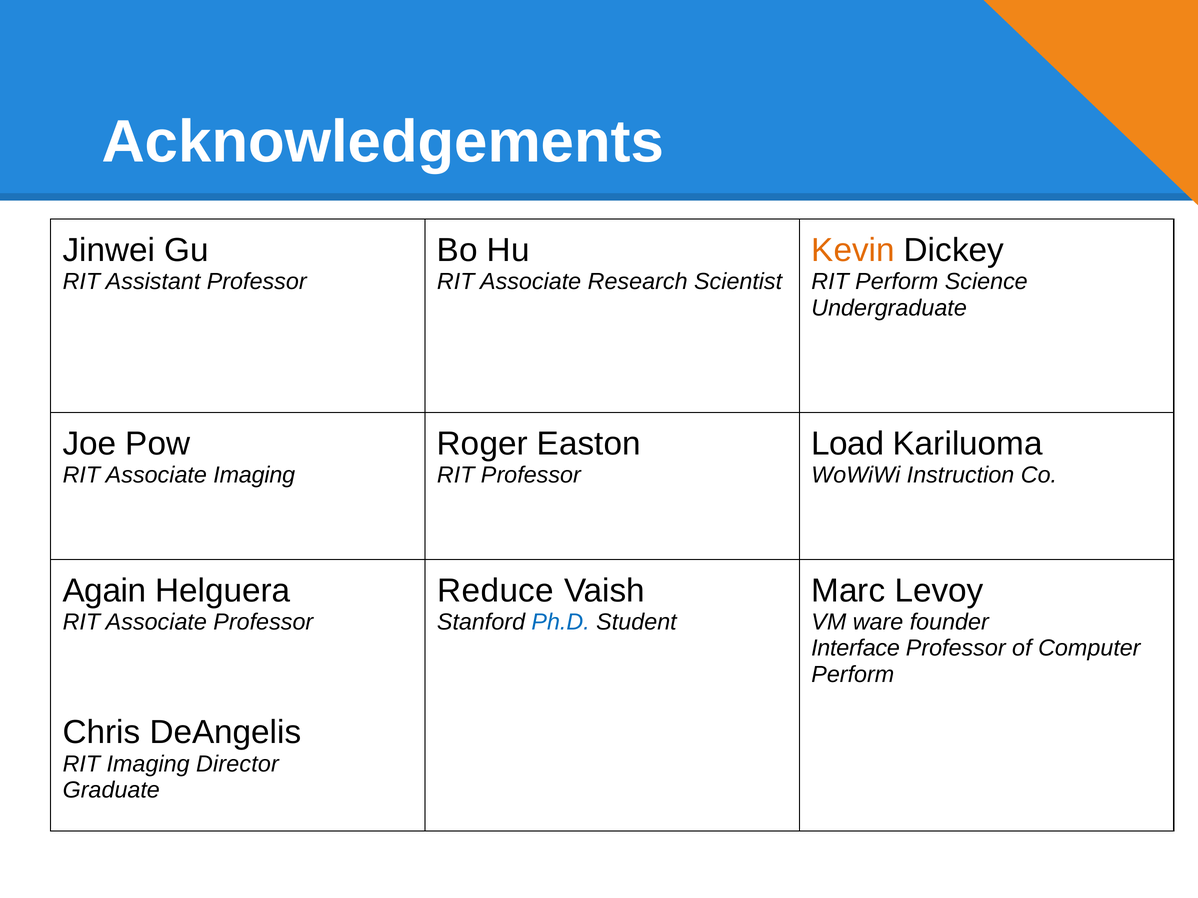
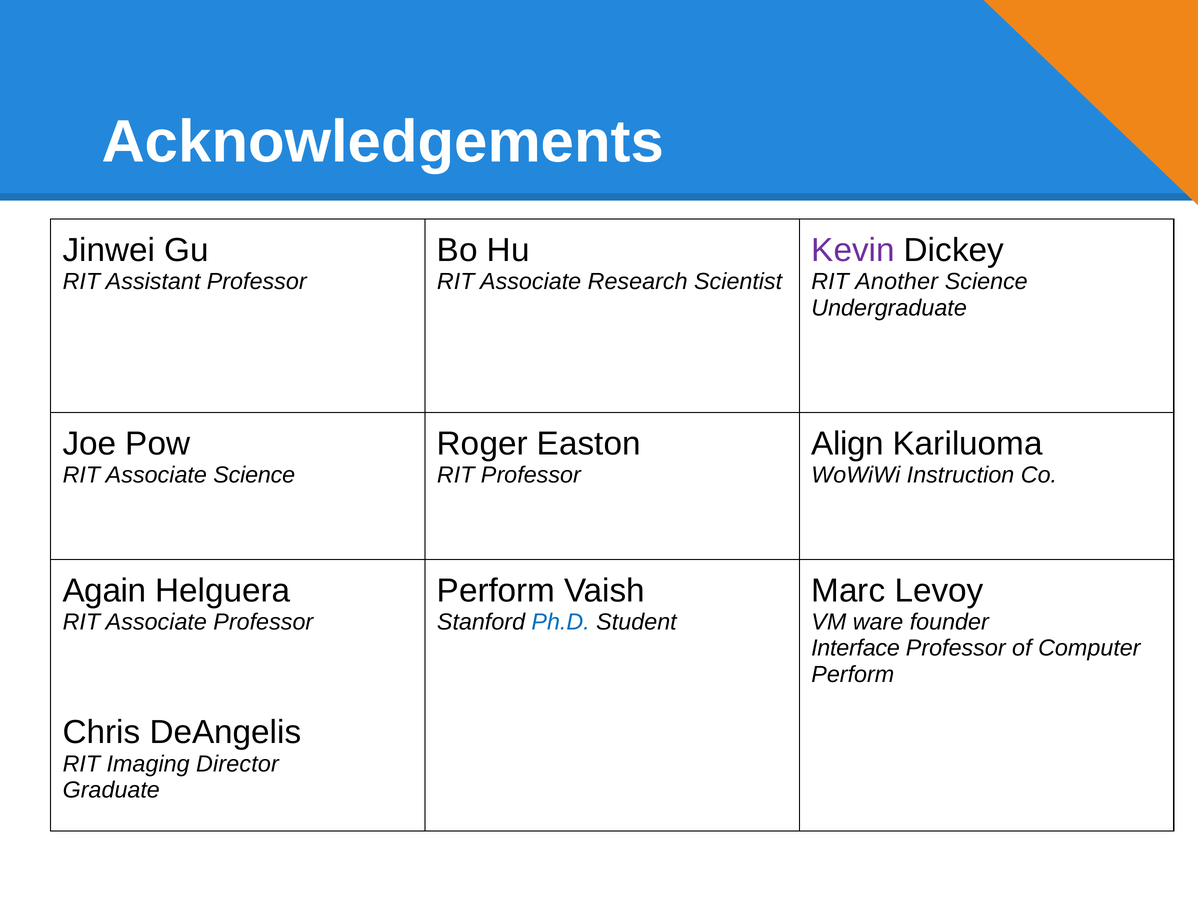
Kevin colour: orange -> purple (853, 250)
RIT Perform: Perform -> Another (897, 282)
Load: Load -> Align (848, 444)
Associate Imaging: Imaging -> Science (254, 475)
Reduce: Reduce -> Perform (496, 591)
